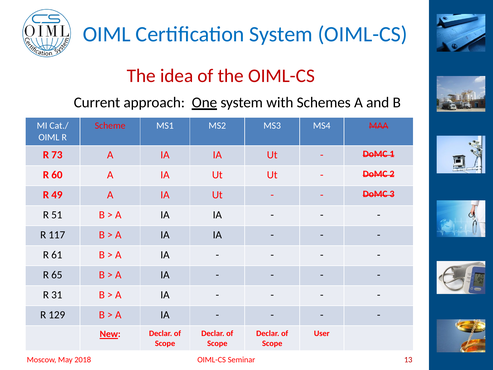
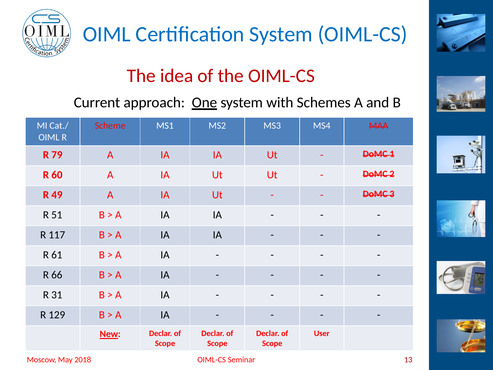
73: 73 -> 79 (57, 155)
65: 65 -> 66 (57, 275)
